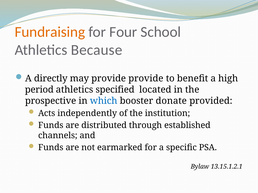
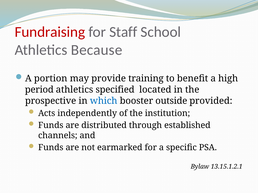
Fundraising colour: orange -> red (50, 32)
Four: Four -> Staff (123, 32)
directly: directly -> portion (51, 79)
provide provide: provide -> training (146, 79)
donate: donate -> outside (171, 101)
